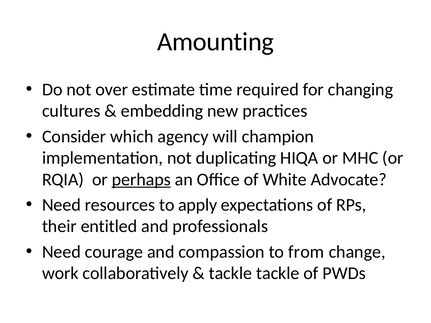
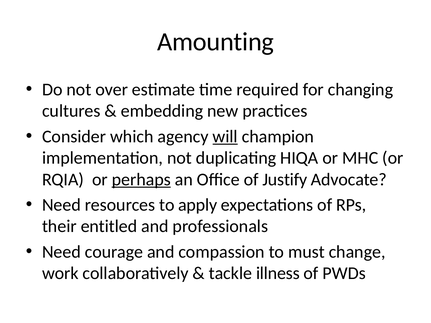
will underline: none -> present (225, 137)
White: White -> Justify (285, 180)
from: from -> must (306, 252)
tackle tackle: tackle -> illness (278, 274)
